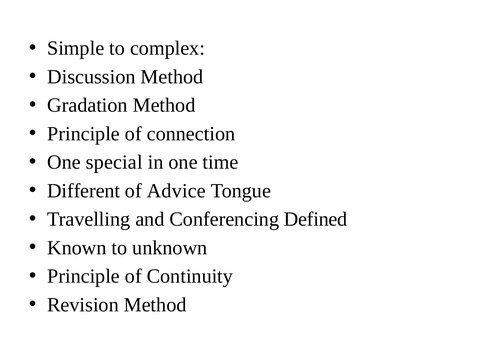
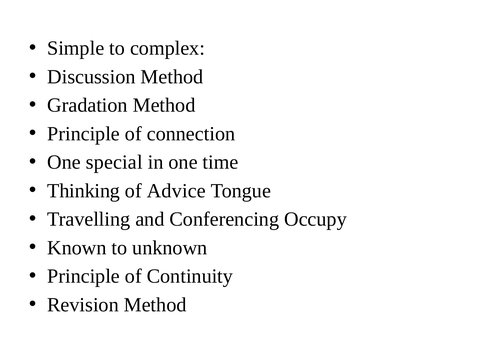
Different: Different -> Thinking (84, 191)
Defined: Defined -> Occupy (315, 219)
